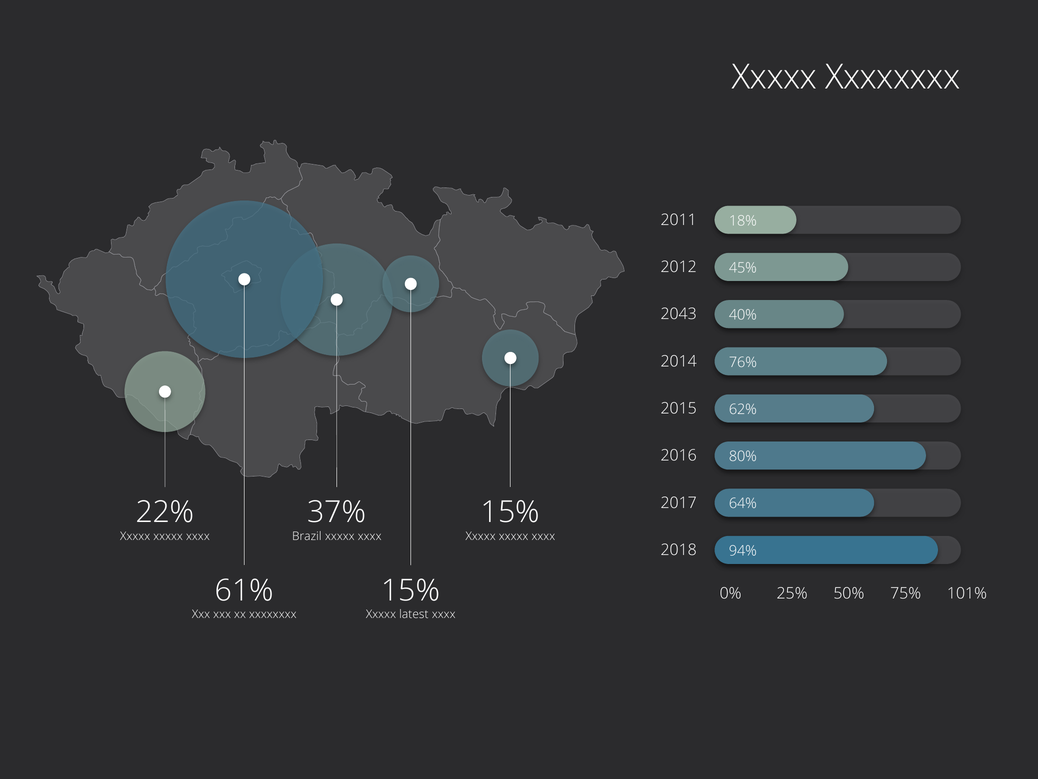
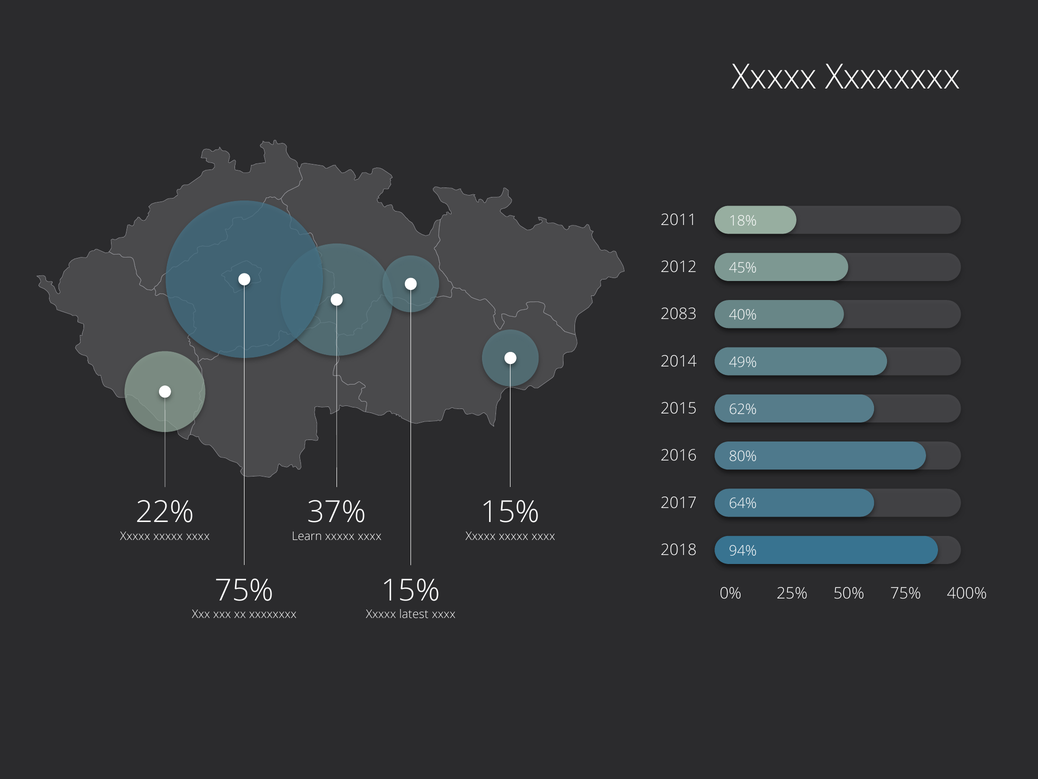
2043: 2043 -> 2083 (679, 314)
76%: 76% -> 49% (743, 362)
Brazil: Brazil -> Learn (307, 536)
61%: 61% -> 75% (244, 590)
101%: 101% -> 400% (967, 593)
